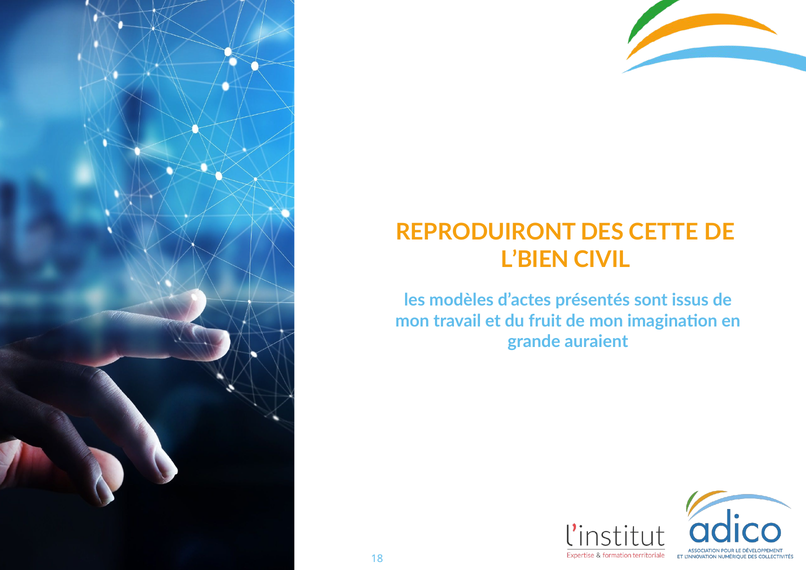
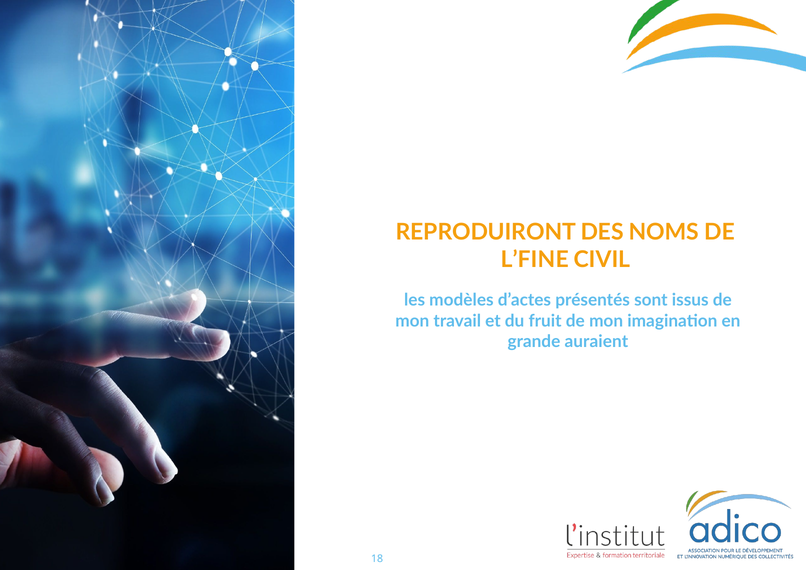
CETTE: CETTE -> NOMS (664, 232)
L’BIEN: L’BIEN -> L’FINE (535, 260)
